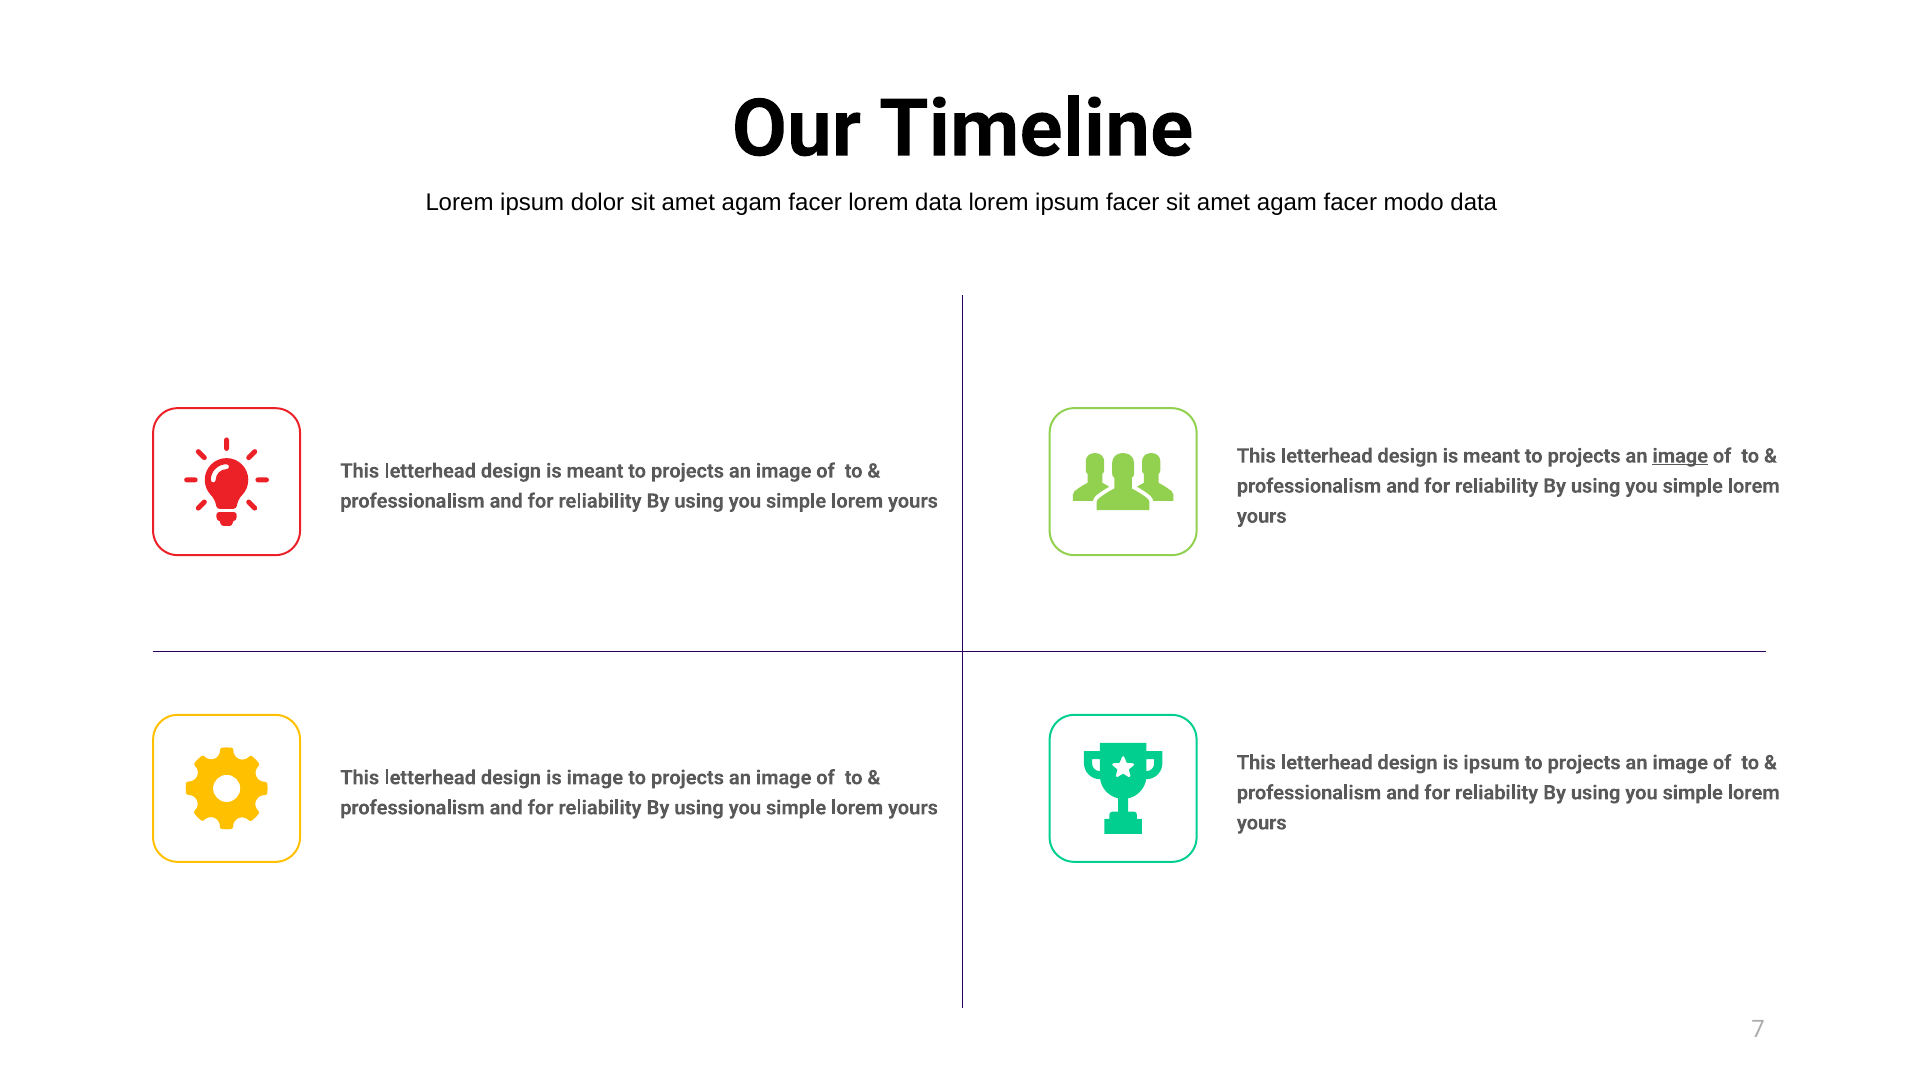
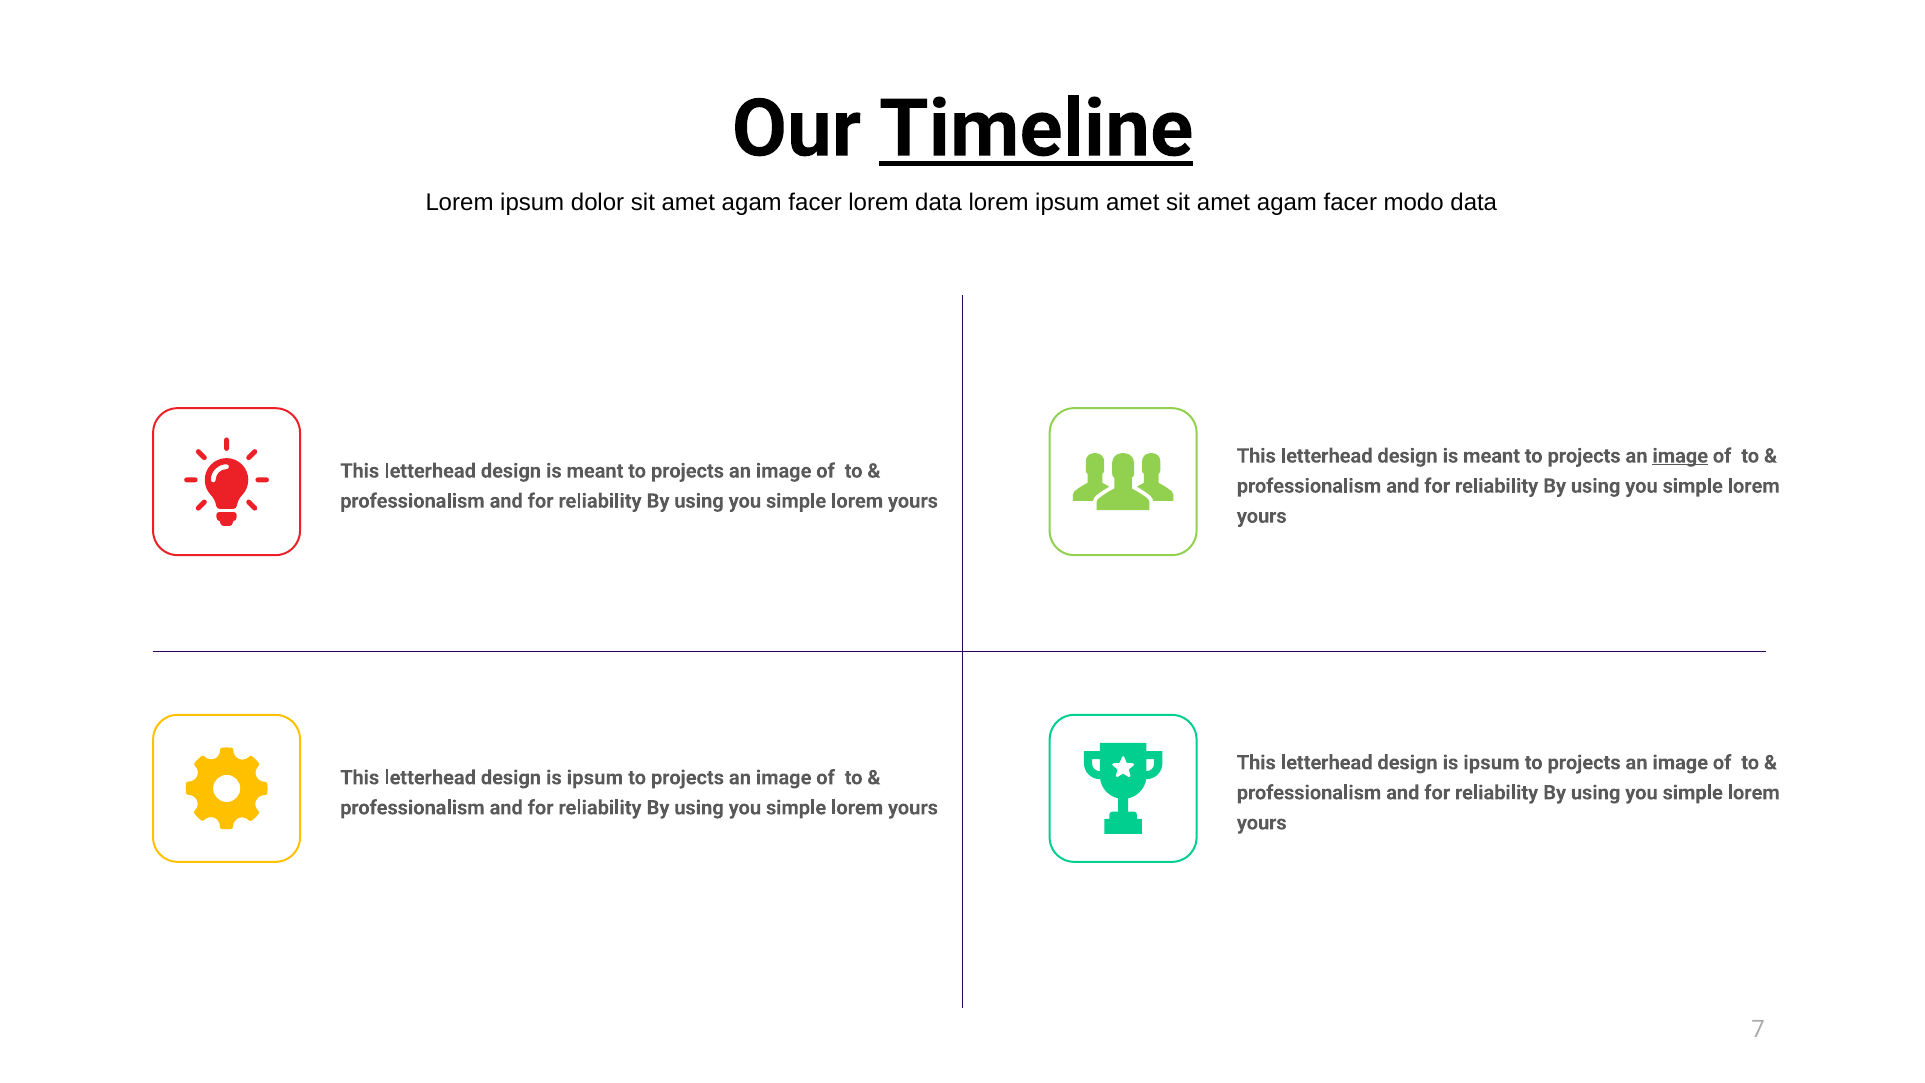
Timeline underline: none -> present (1036, 129)
ipsum facer: facer -> amet (1133, 202)
image: image -> ipsum (595, 778)
